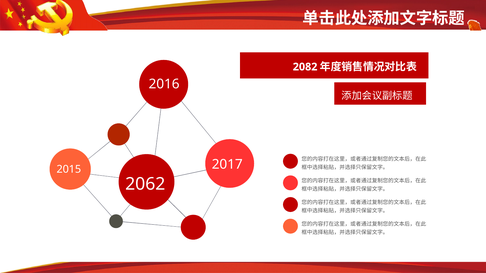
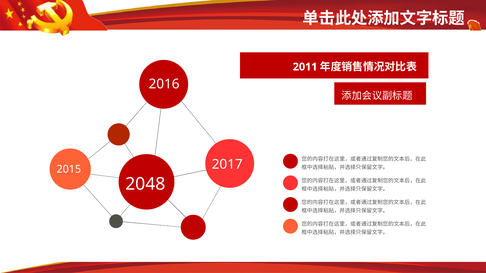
2082: 2082 -> 2011 (305, 67)
2062: 2062 -> 2048 (145, 184)
